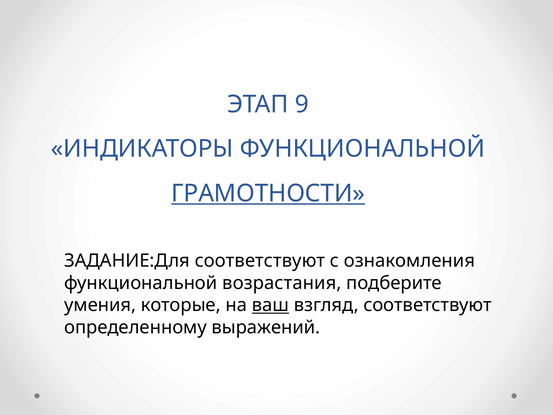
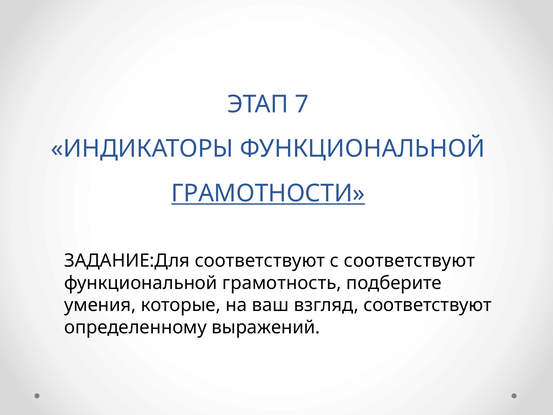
9: 9 -> 7 (302, 104)
с ознакомления: ознакомления -> соответствуют (409, 261)
возрастания: возрастания -> грамотность (282, 283)
ваш underline: present -> none (270, 305)
